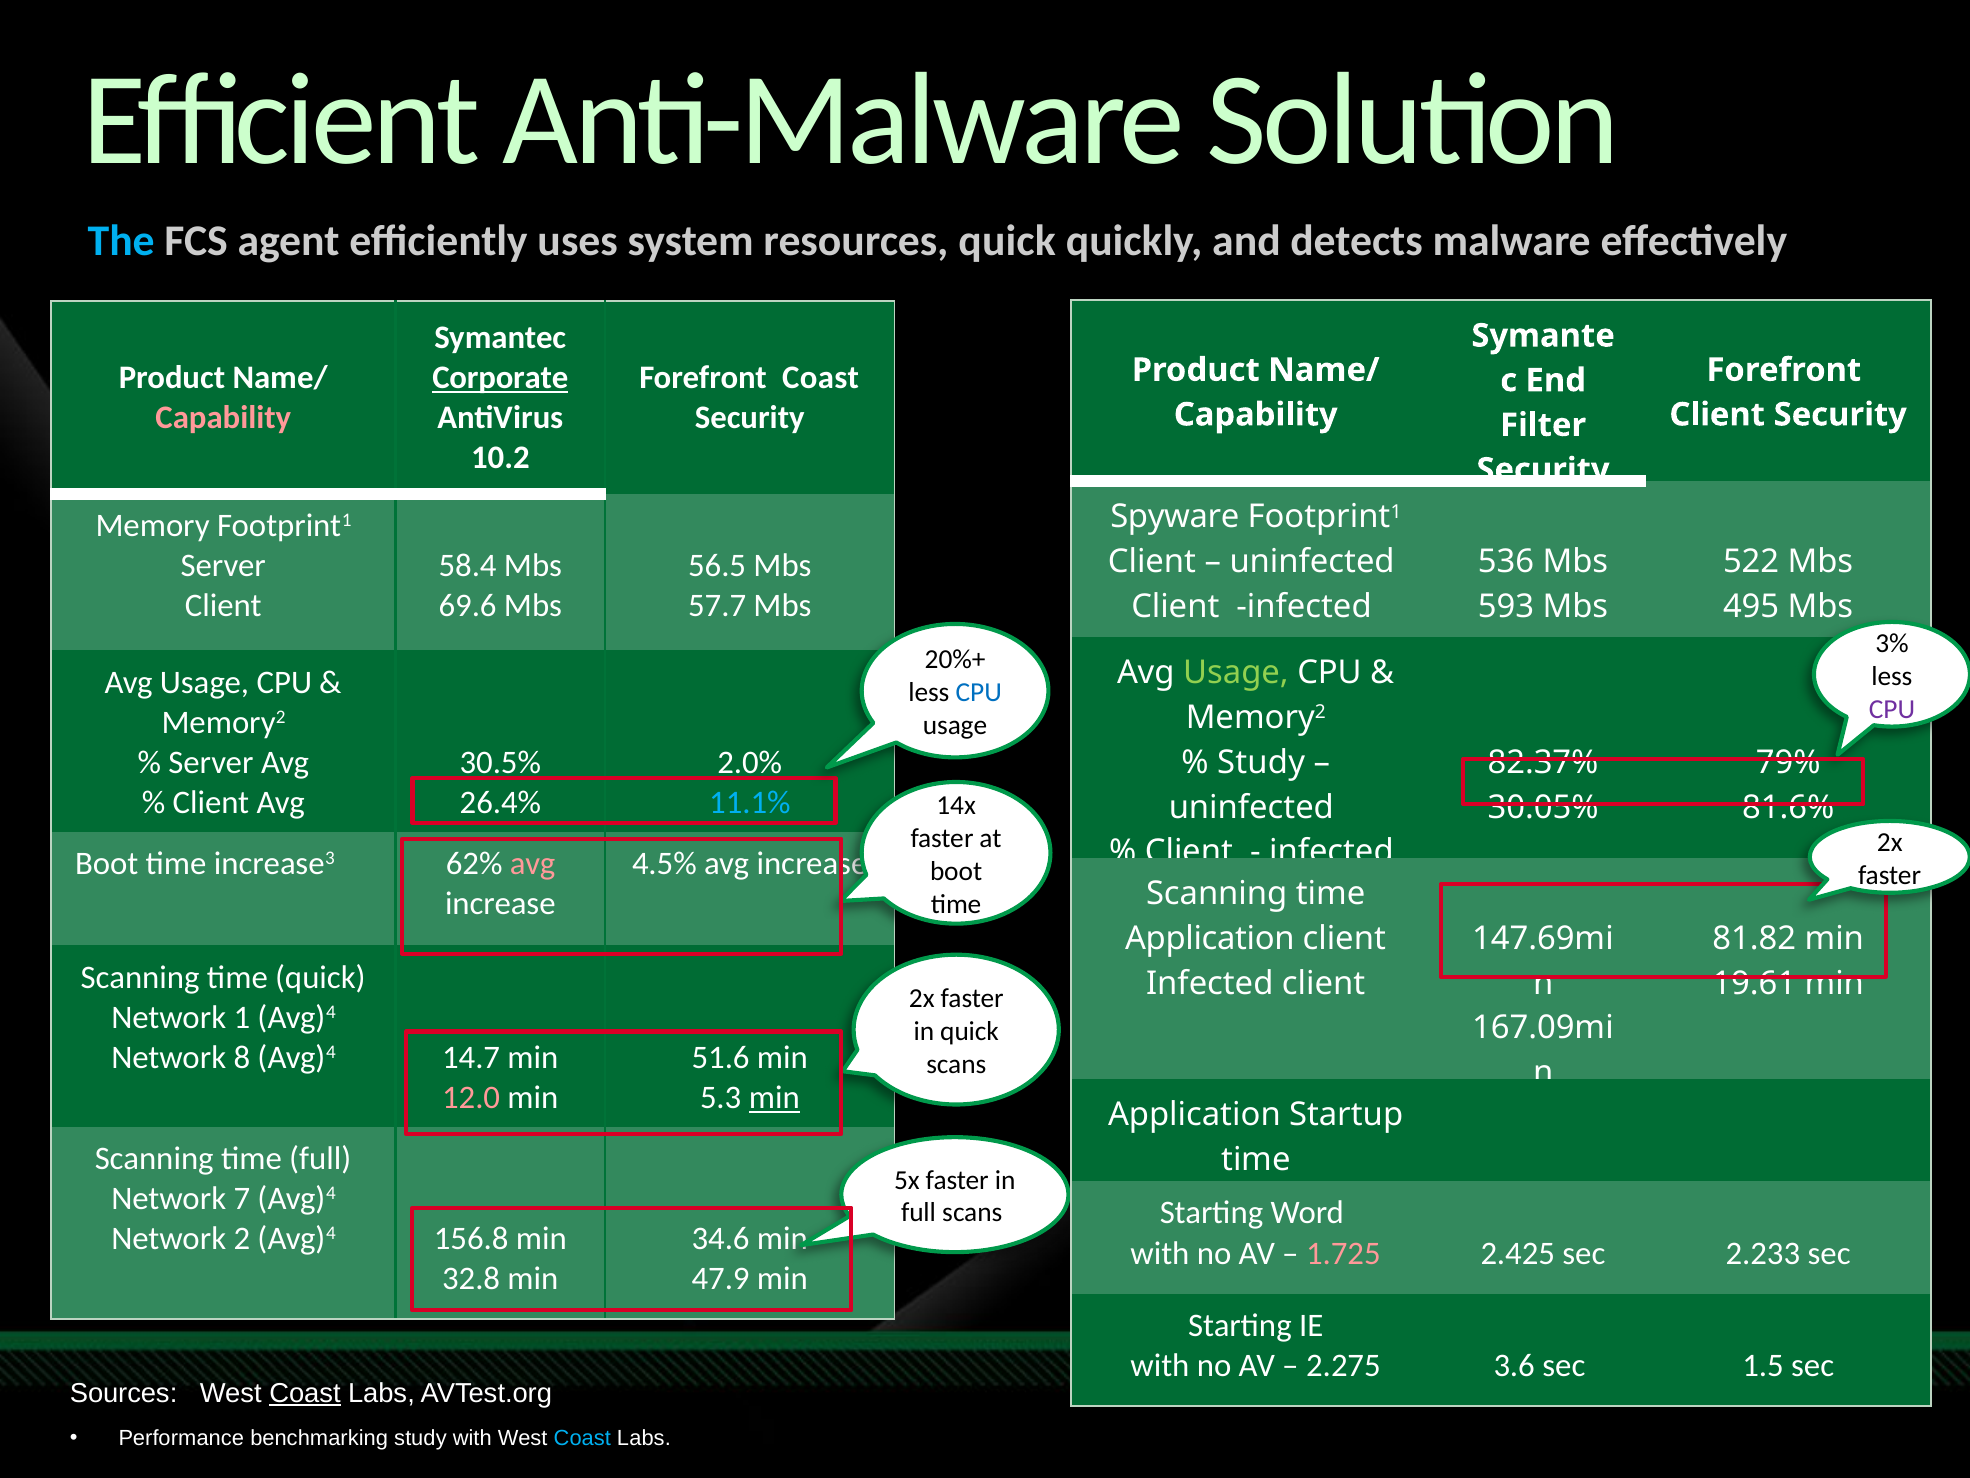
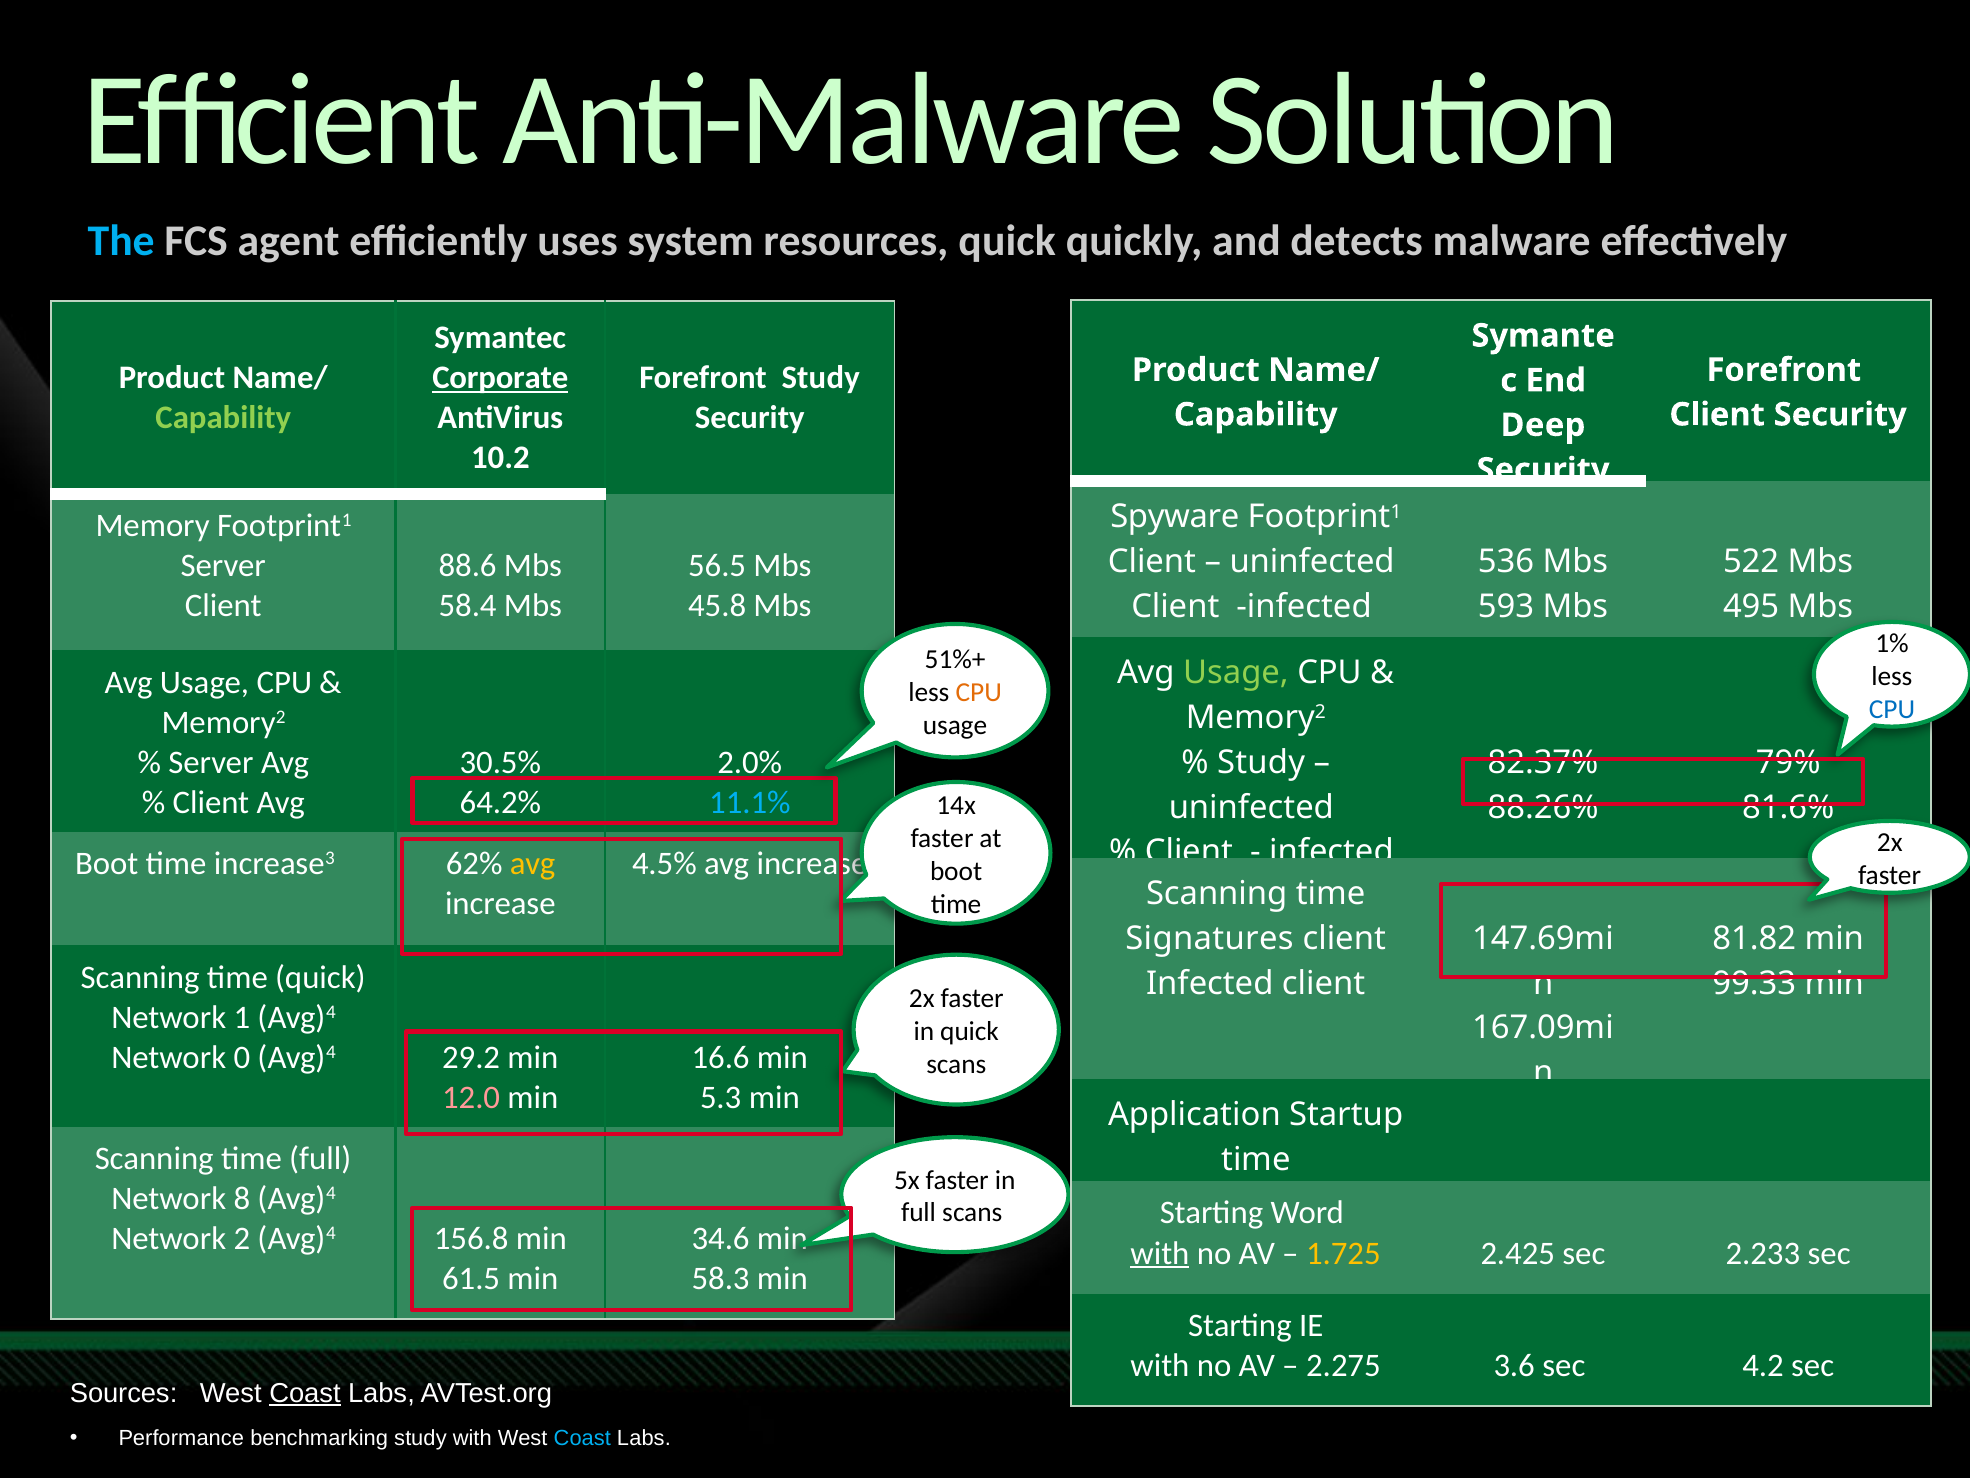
Forefront Coast: Coast -> Study (821, 378)
Capability colour: pink -> light green (223, 418)
Filter: Filter -> Deep (1543, 425)
58.4: 58.4 -> 88.6 (468, 566)
69.6: 69.6 -> 58.4 (468, 606)
57.7: 57.7 -> 45.8 (717, 606)
3%: 3% -> 1% (1892, 643)
20%+: 20%+ -> 51%+ (955, 659)
CPU colour: blue -> orange (979, 692)
CPU colour: purple -> blue (1892, 709)
26.4%: 26.4% -> 64.2% (500, 802)
30.05%: 30.05% -> 88.26% (1543, 807)
avg colour: pink -> yellow (533, 863)
Application: Application -> Signatures (1209, 938)
19.61: 19.61 -> 99.33 (1754, 983)
8: 8 -> 0 (242, 1057)
14.7: 14.7 -> 29.2 (471, 1057)
51.6: 51.6 -> 16.6 (721, 1057)
min underline: present -> none (774, 1097)
7: 7 -> 8 (242, 1198)
with underline: none -> present (1160, 1253)
1.725 colour: pink -> yellow (1343, 1253)
32.8: 32.8 -> 61.5 (471, 1278)
47.9: 47.9 -> 58.3 (721, 1278)
1.5: 1.5 -> 4.2 (1763, 1365)
